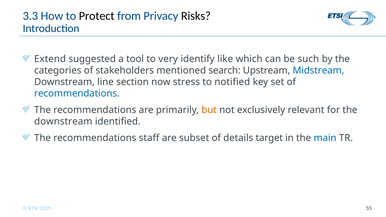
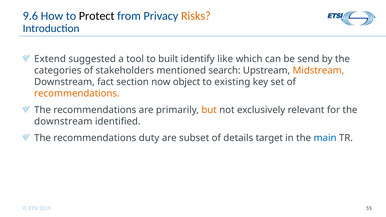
3.3: 3.3 -> 9.6 (30, 16)
Risks colour: black -> orange (196, 16)
very: very -> built (168, 59)
such: such -> send (308, 59)
Midstream colour: blue -> orange (318, 70)
line: line -> fact (106, 82)
stress: stress -> object (187, 82)
notified: notified -> existing (232, 82)
recommendations colour: blue -> orange (77, 94)
staff: staff -> duty (149, 138)
